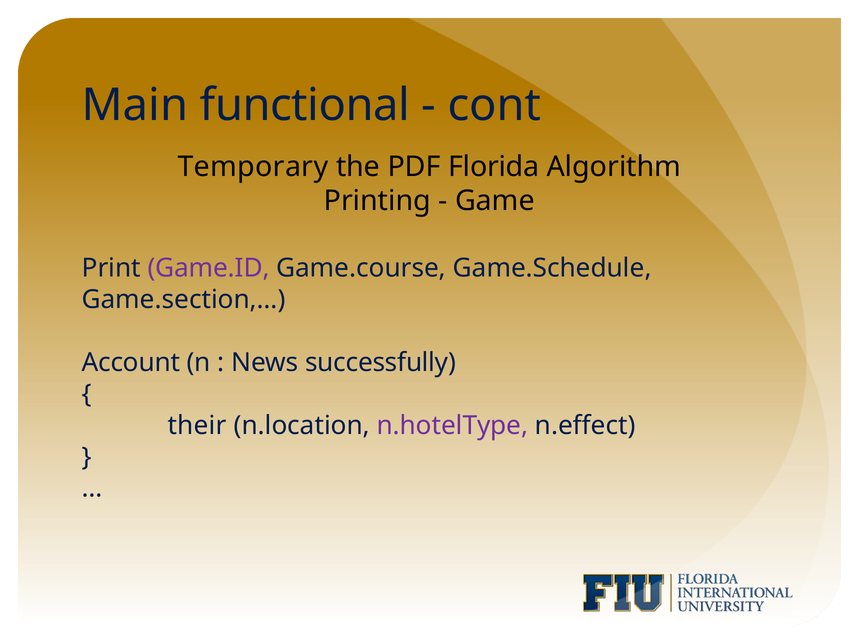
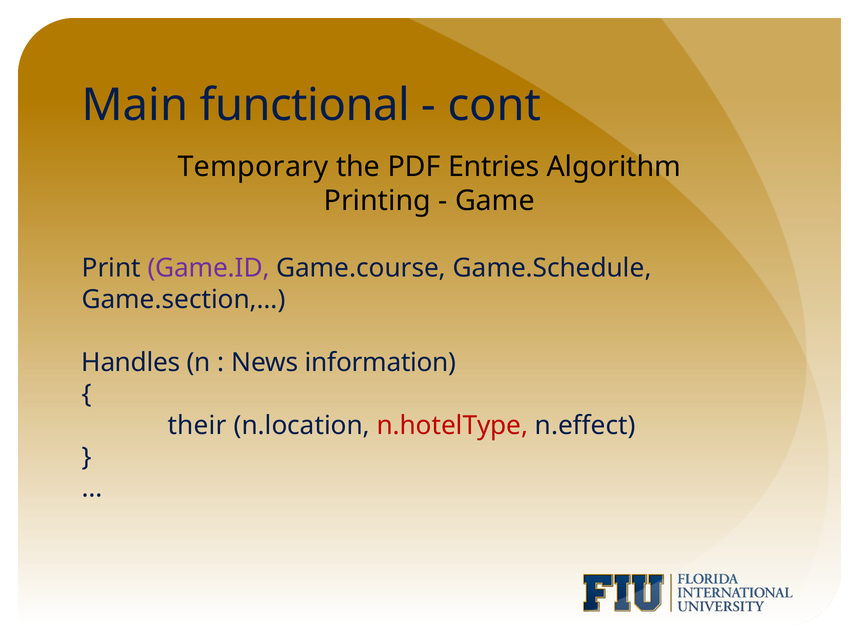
Florida: Florida -> Entries (494, 167)
Account: Account -> Handles (131, 363)
successfully: successfully -> information (381, 363)
n.hotelType colour: purple -> red (452, 426)
